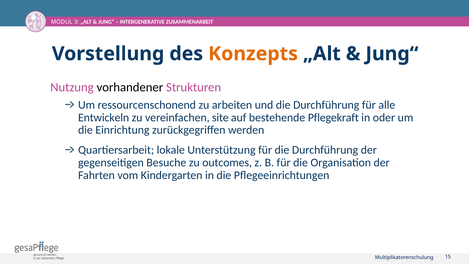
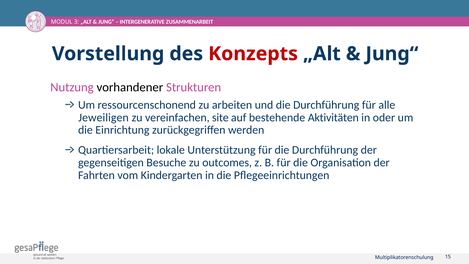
Konzepts colour: orange -> red (253, 54)
Entwickeln: Entwickeln -> Jeweiligen (104, 117)
Pflegekraft: Pflegekraft -> Aktivitäten (333, 117)
